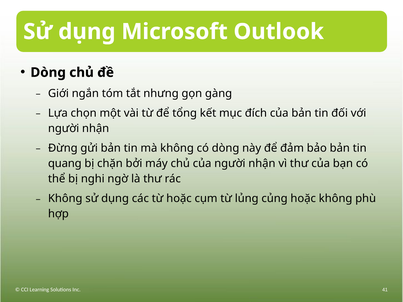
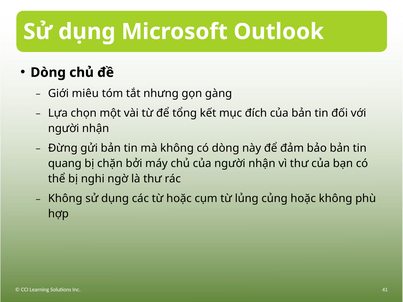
ngắn: ngắn -> miêu (85, 93)
